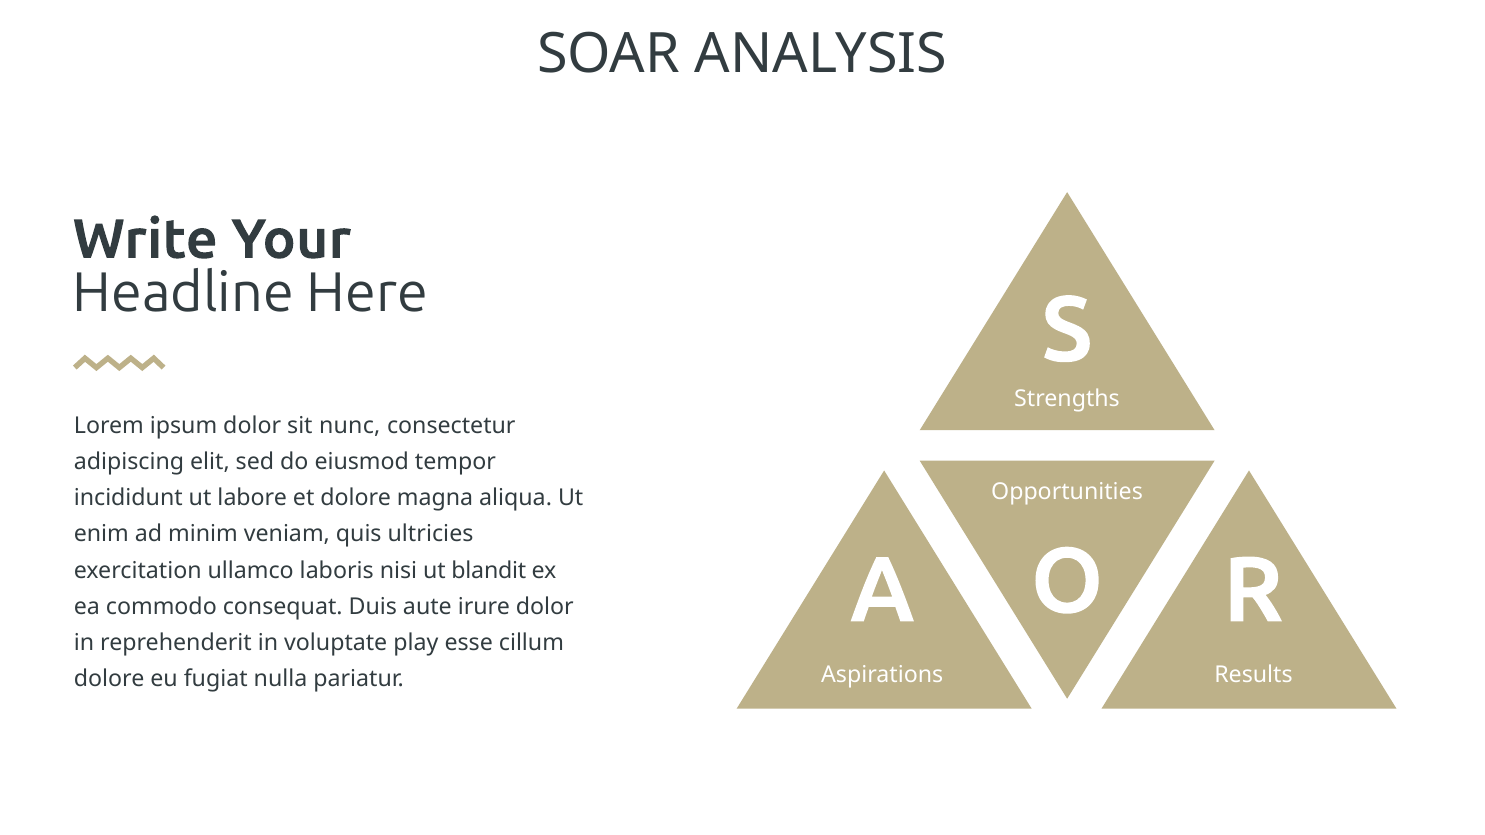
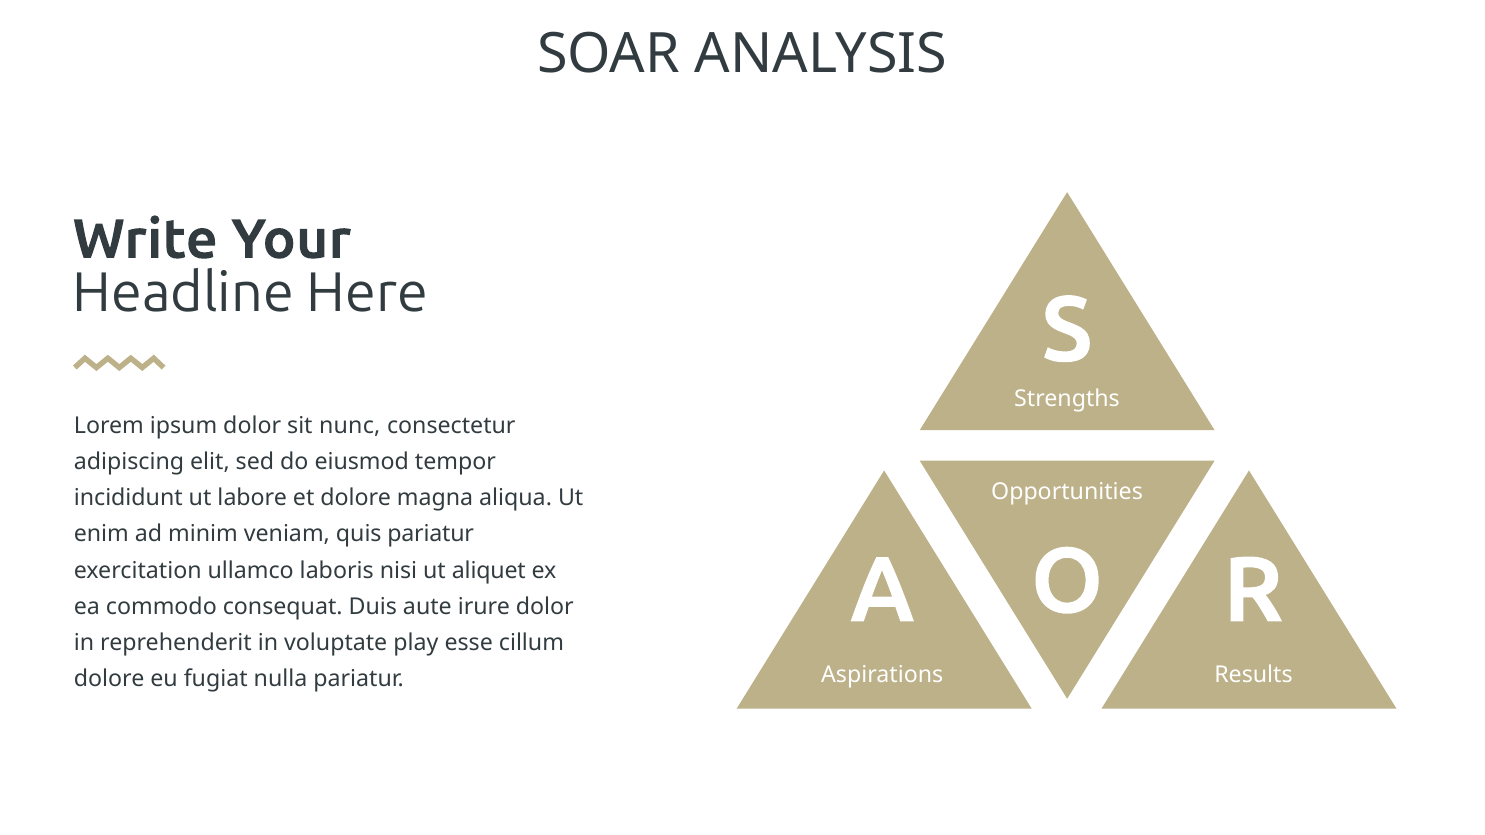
quis ultricies: ultricies -> pariatur (431, 534)
blandit: blandit -> aliquet (489, 571)
